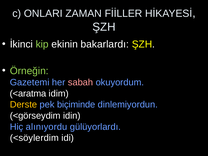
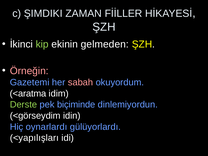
ONLARI: ONLARI -> ŞIMDIKI (43, 13)
bakarlardı: bakarlardı -> gelmeden (105, 44)
Örneğin colour: light green -> pink (29, 71)
Derste colour: yellow -> light green (23, 105)
alınıyordu: alınıyordu -> oynarlardı (47, 127)
<söylerdim: <söylerdim -> <yapılışları (34, 138)
